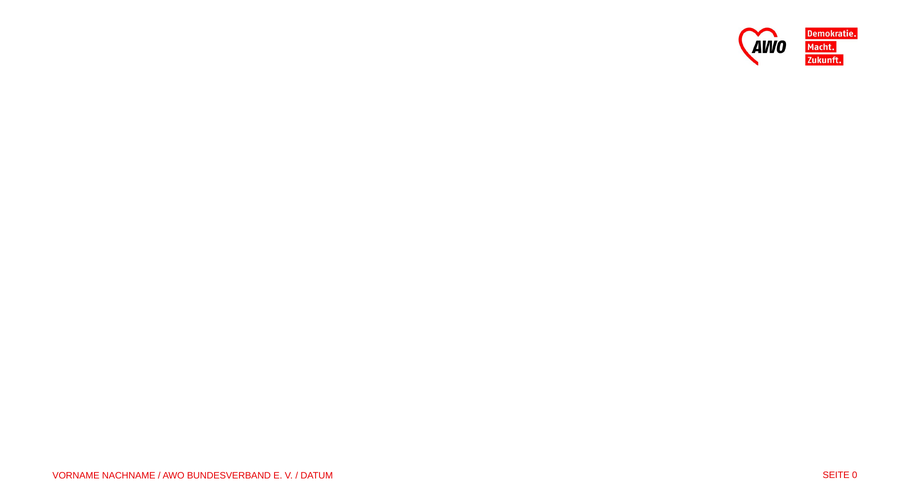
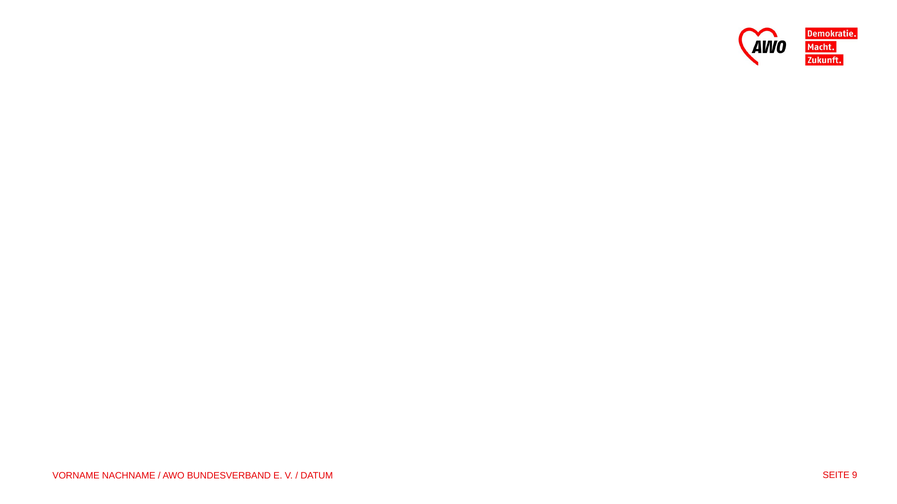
0: 0 -> 9 (855, 476)
